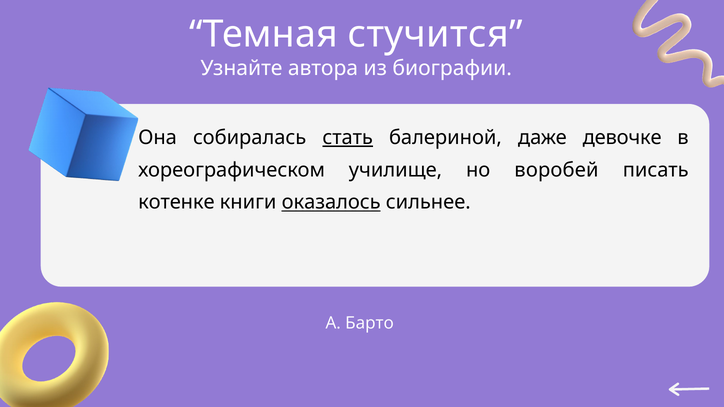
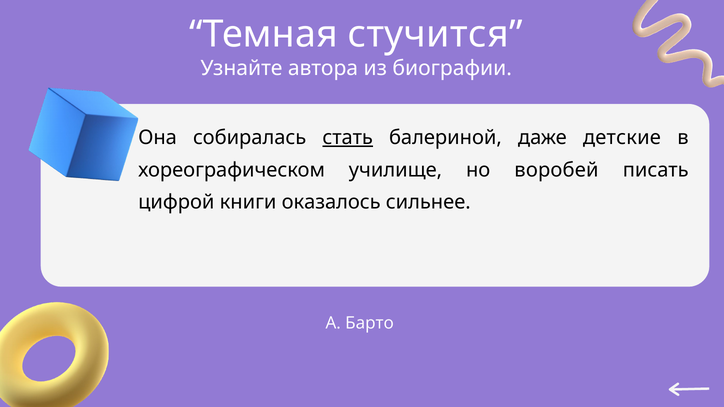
девочке: девочке -> детские (622, 138)
котенке: котенке -> цифрой (176, 202)
оказалось underline: present -> none (331, 202)
